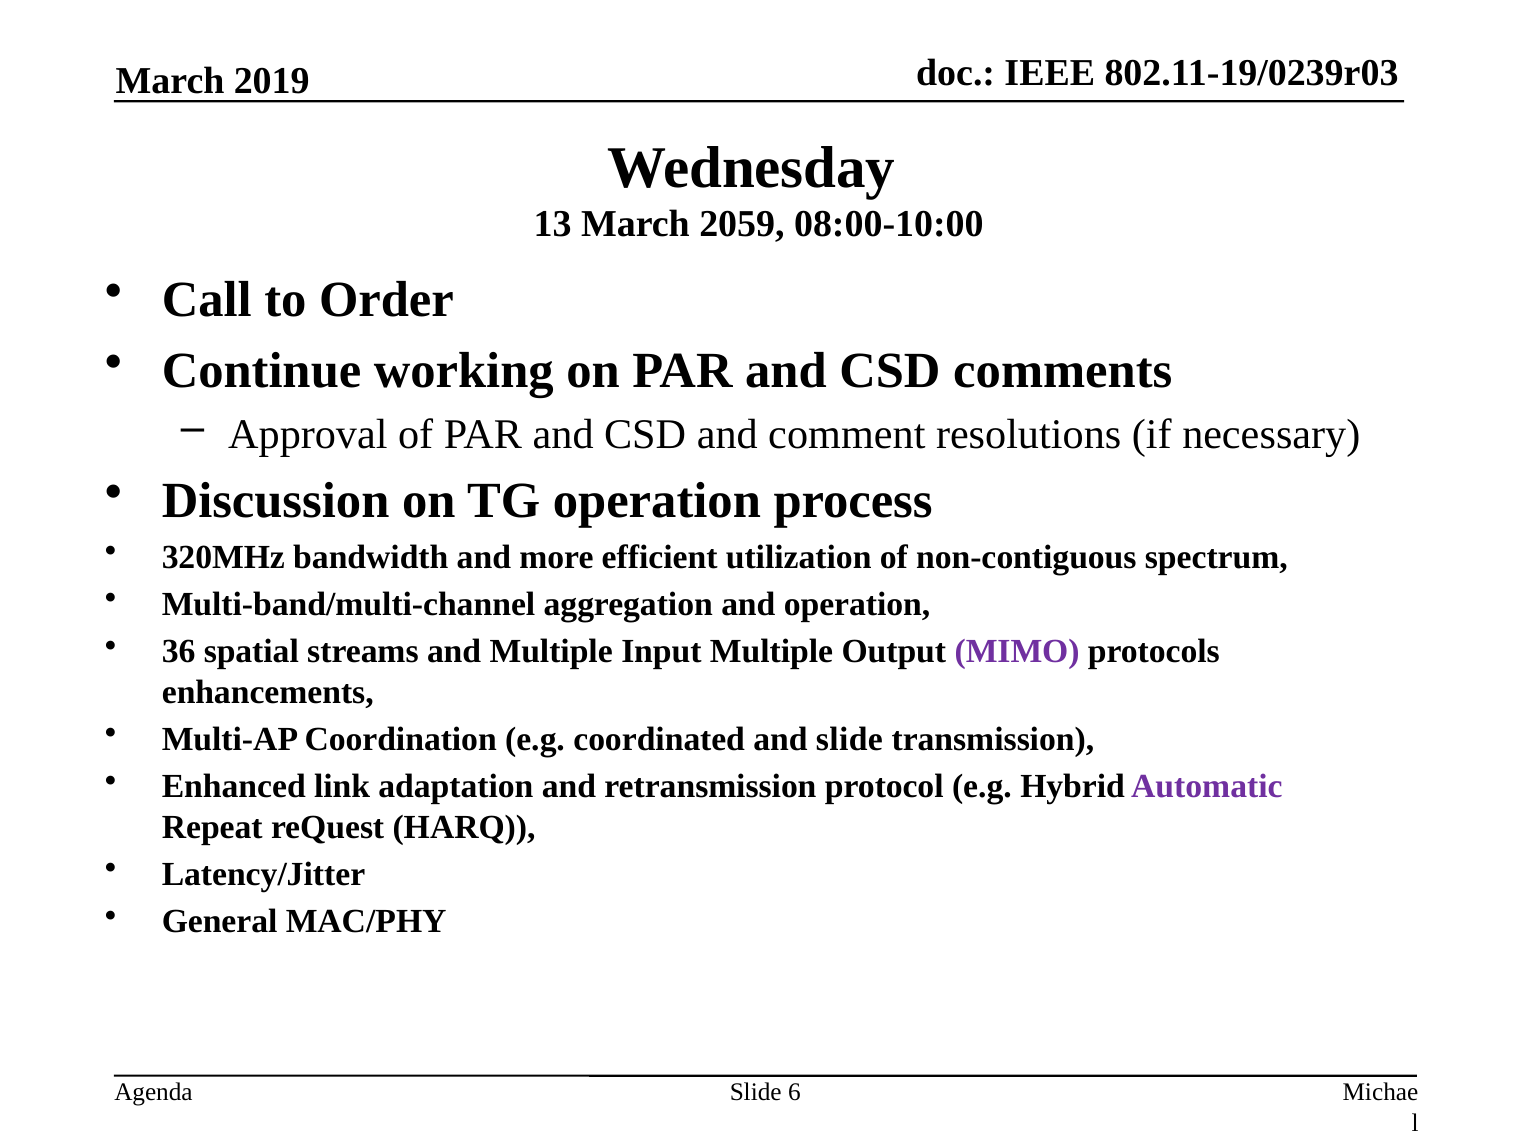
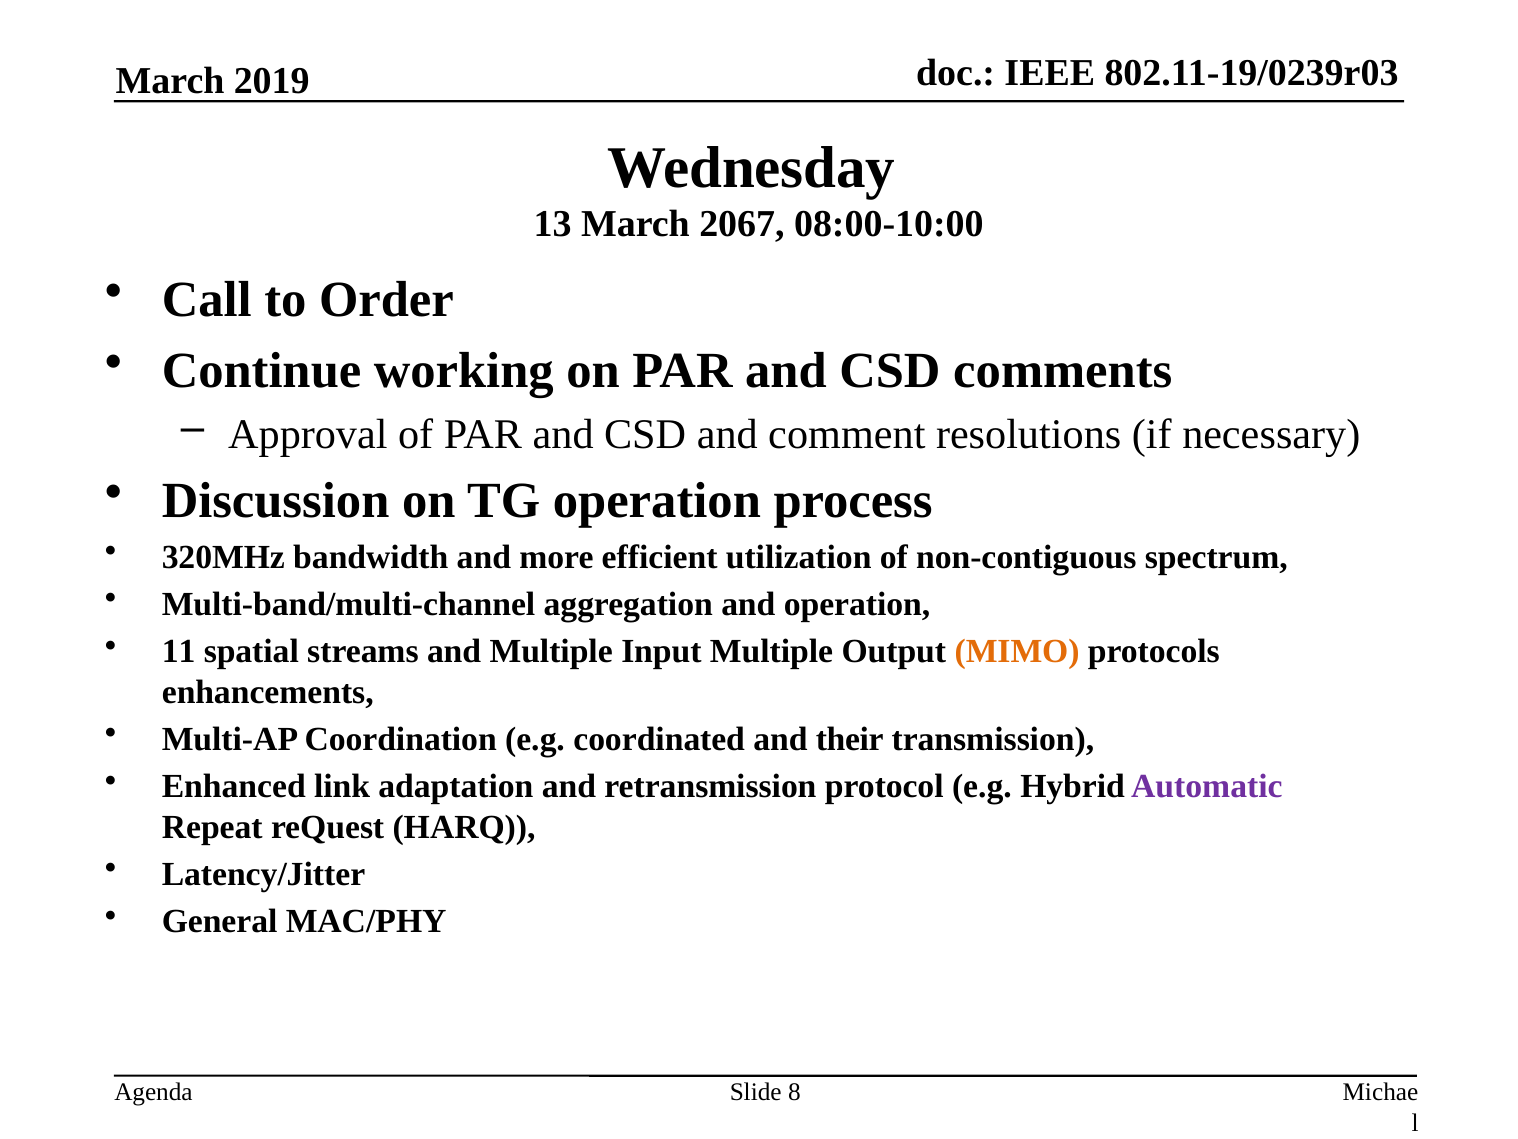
2059: 2059 -> 2067 (742, 224)
36: 36 -> 11 (179, 651)
MIMO colour: purple -> orange (1017, 651)
and slide: slide -> their (850, 739)
6: 6 -> 8 (794, 1092)
